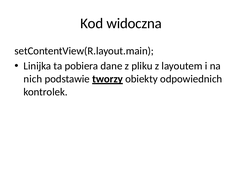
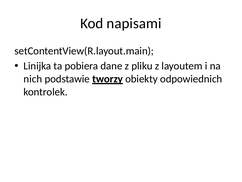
widoczna: widoczna -> napisami (134, 23)
